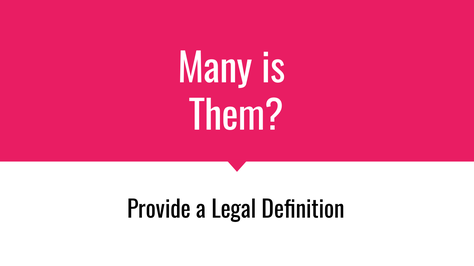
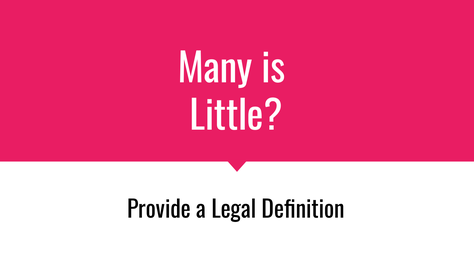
Them: Them -> Little (236, 117)
